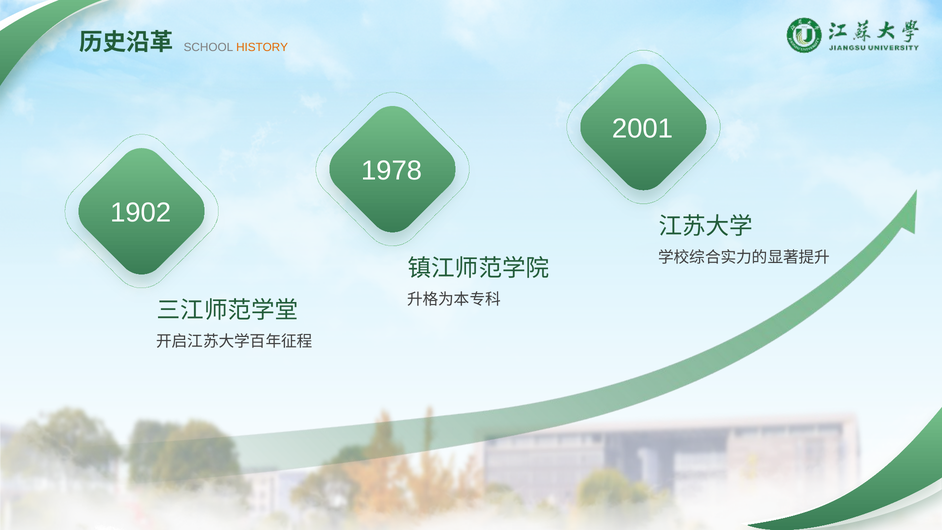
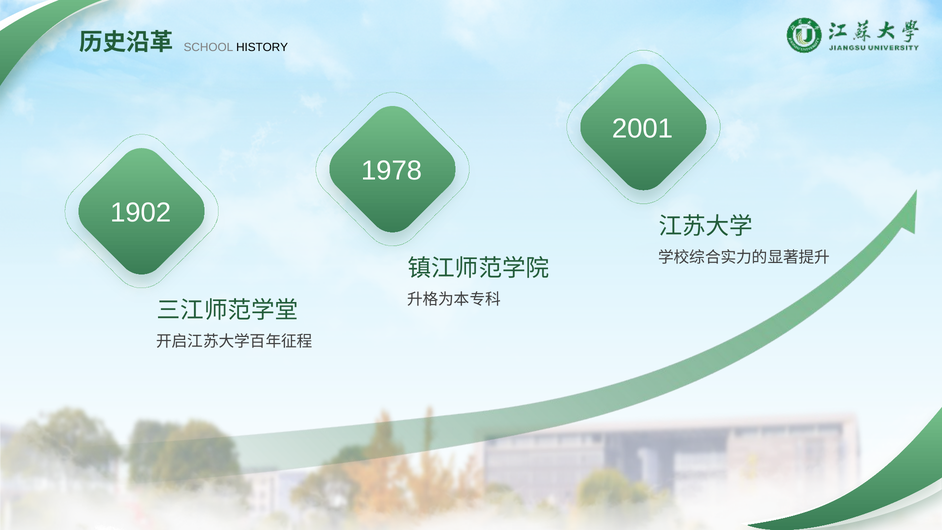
HISTORY colour: orange -> black (262, 48)
